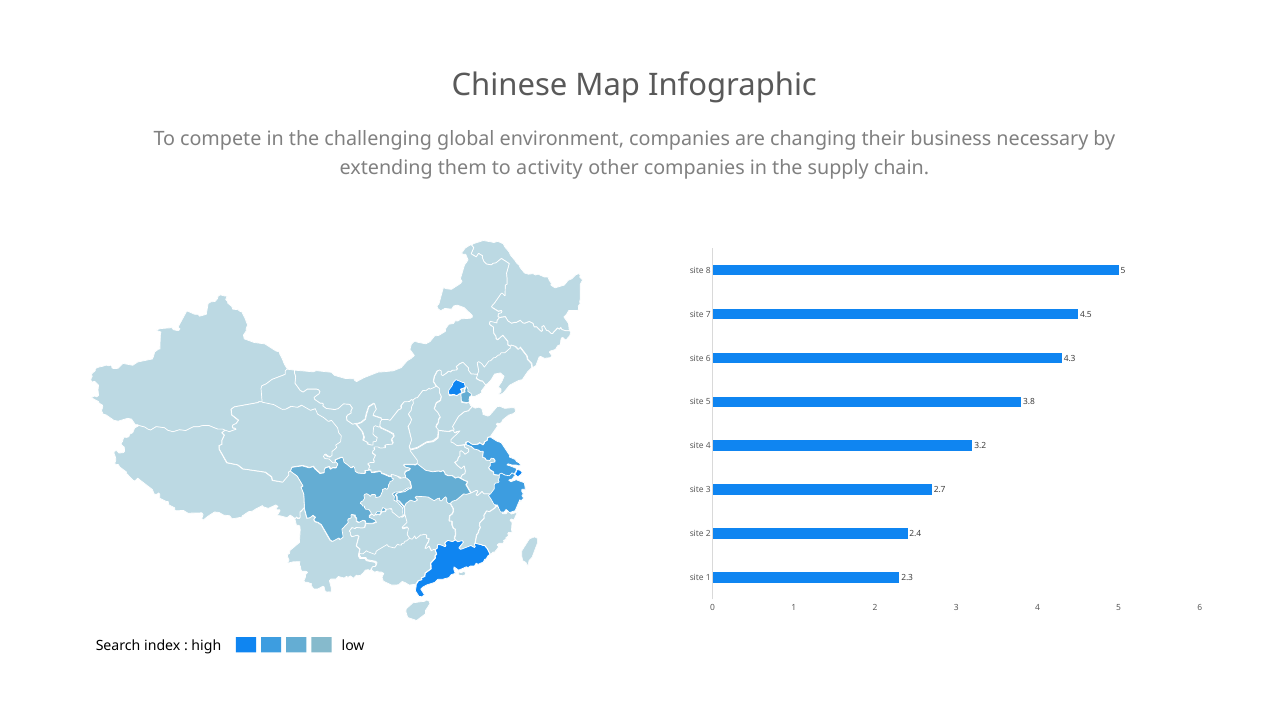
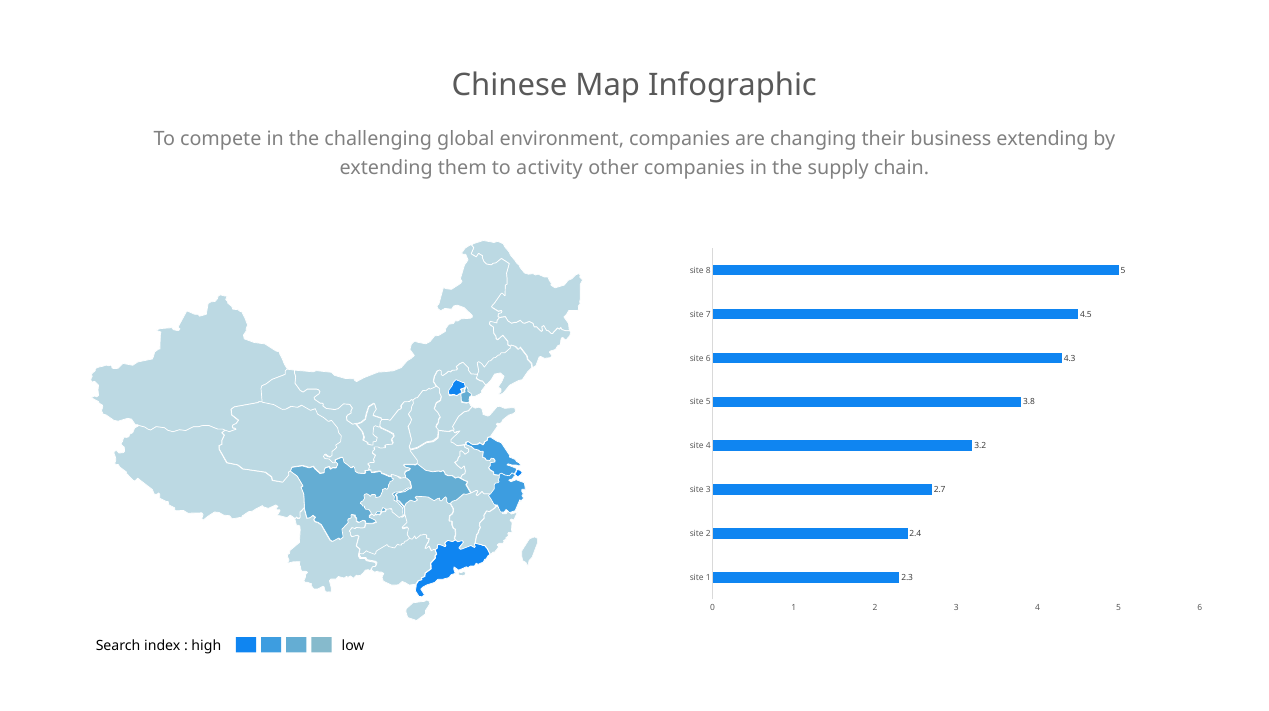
business necessary: necessary -> extending (1043, 139)
